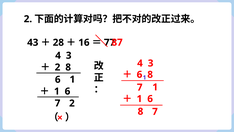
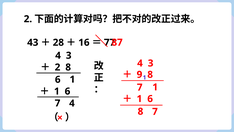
6: 6 -> 9 (139, 74)
7 2: 2 -> 4 (72, 103)
